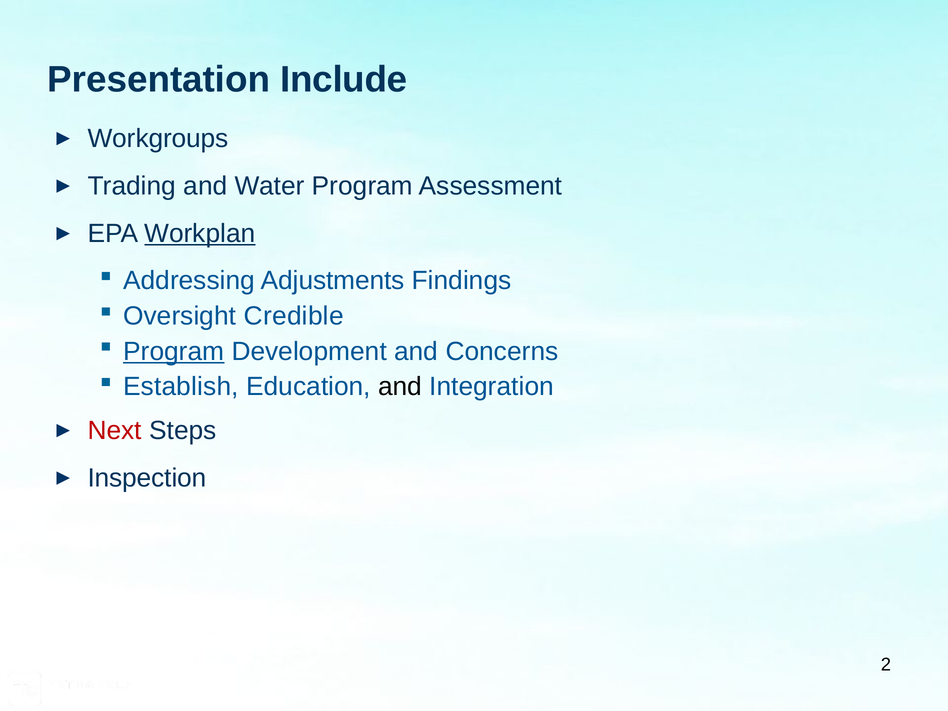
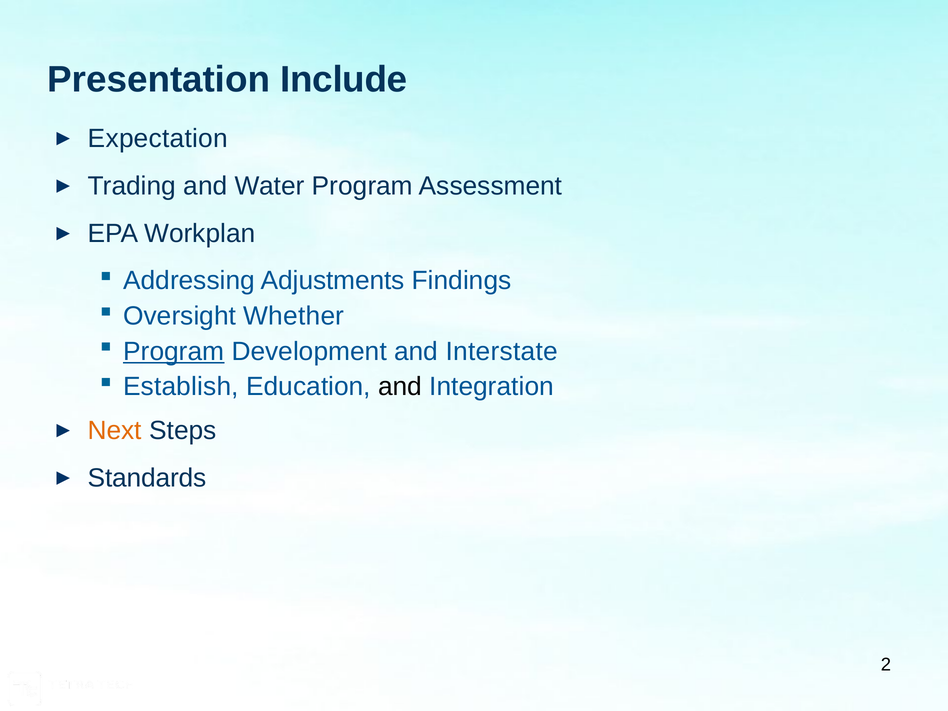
Workgroups: Workgroups -> Expectation (158, 139)
Workplan underline: present -> none (200, 233)
Credible: Credible -> Whether (294, 316)
Concerns: Concerns -> Interstate (502, 351)
Next colour: red -> orange (115, 431)
Inspection: Inspection -> Standards (147, 478)
